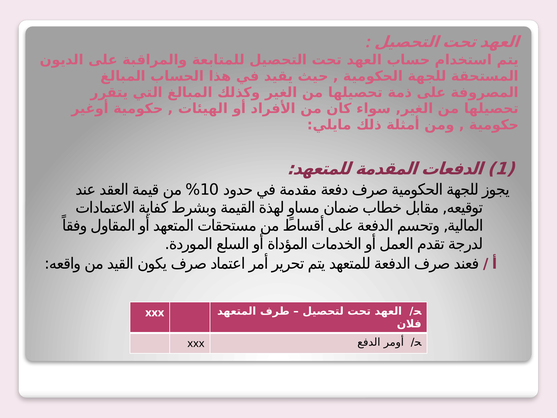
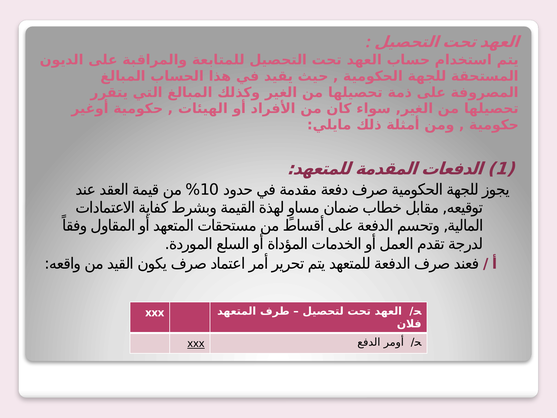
xxx underline: none -> present (196, 344)
